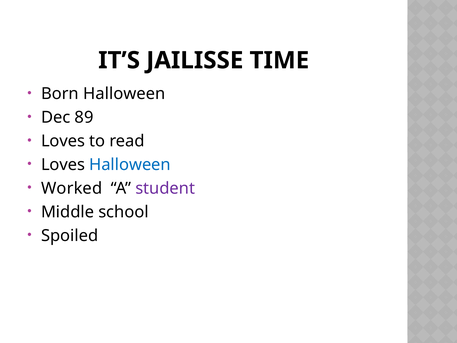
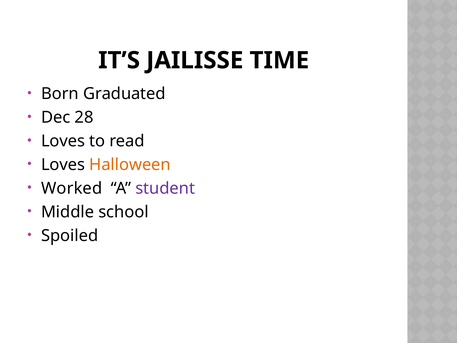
Born Halloween: Halloween -> Graduated (124, 94)
89: 89 -> 28 (84, 117)
Halloween colour: blue -> orange (130, 165)
